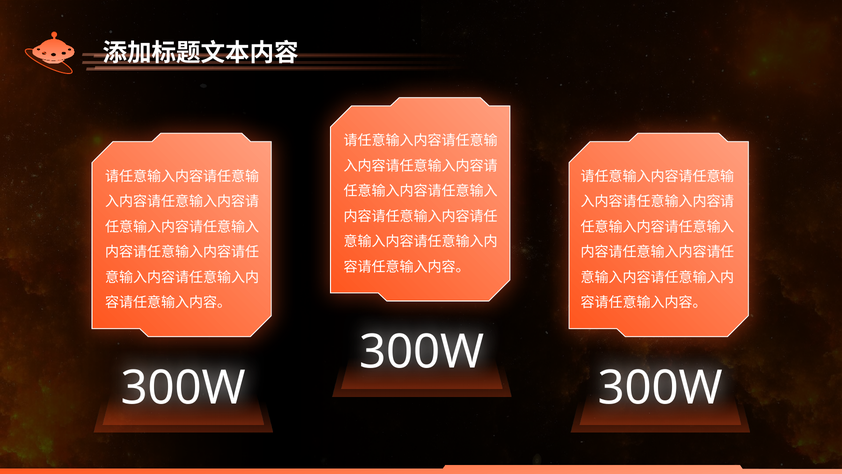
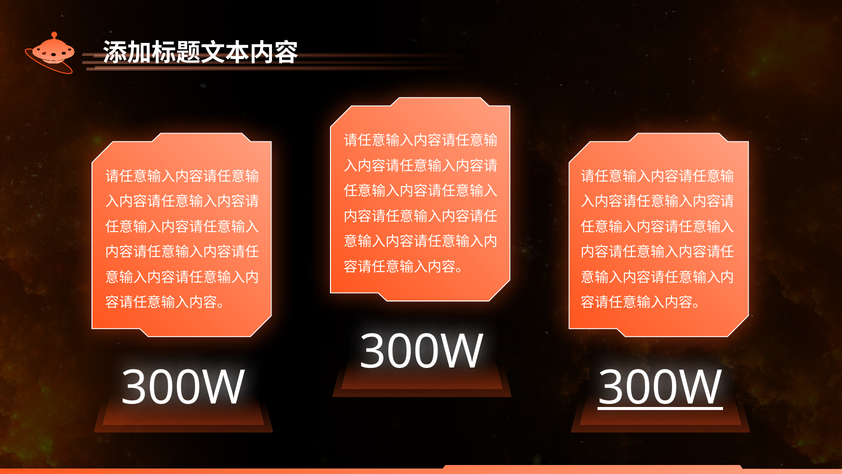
300W underline: none -> present (660, 388)
